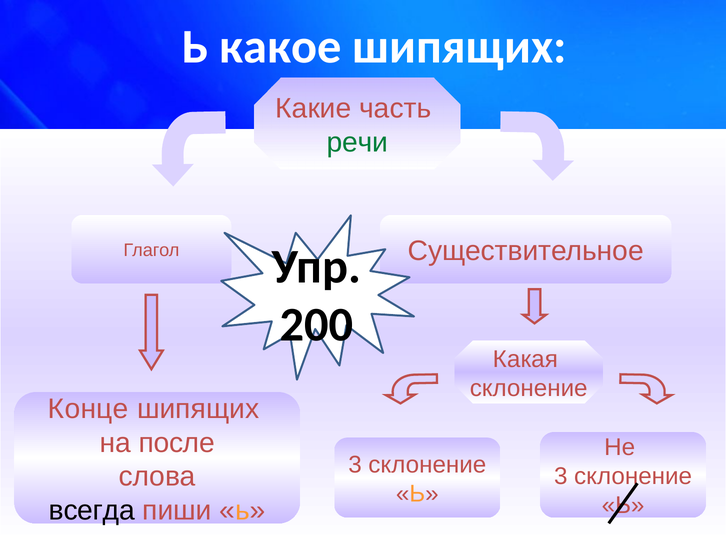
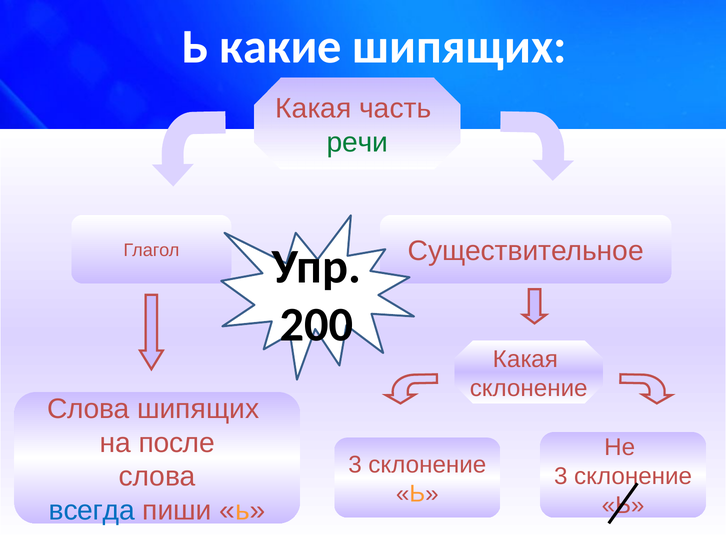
какое: какое -> какие (281, 47)
Какие: Какие -> Какая (313, 109)
Конце: Конце -> Слова (88, 409)
всегда colour: black -> blue (92, 511)
